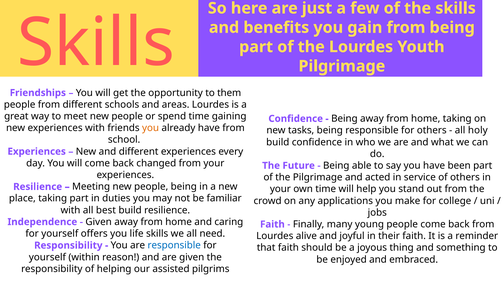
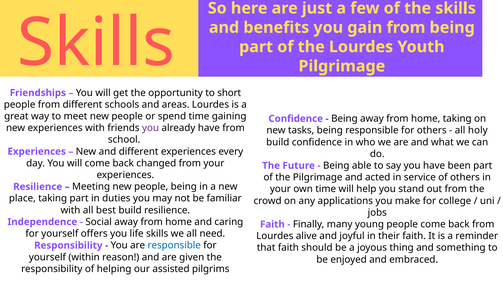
them: them -> short (229, 93)
you colour: orange -> purple (151, 128)
Given: Given -> Social (99, 222)
